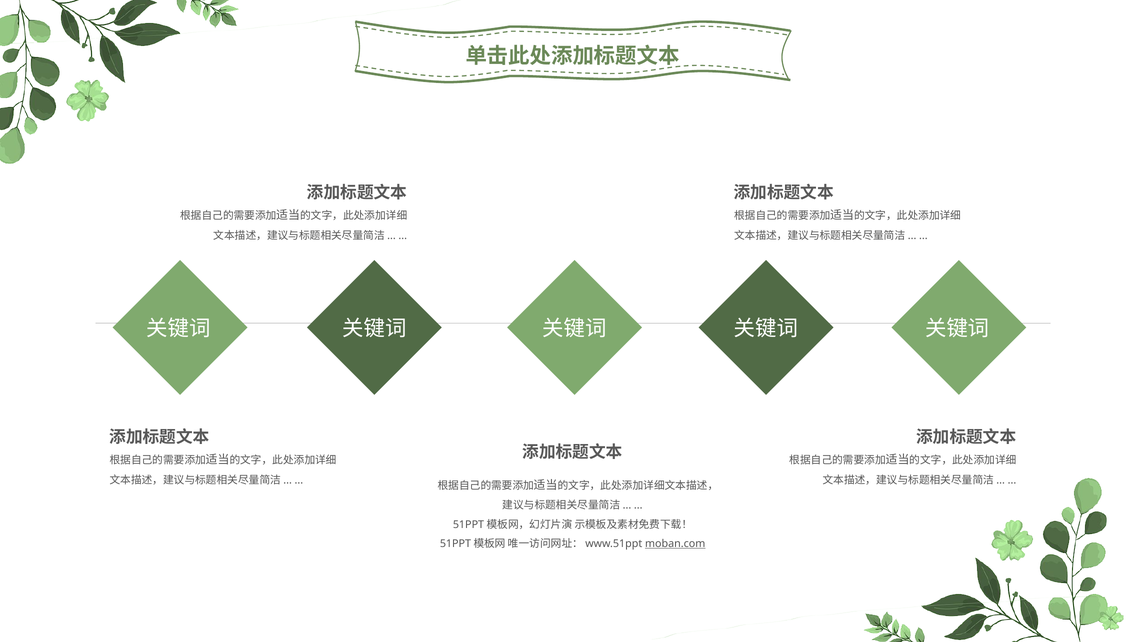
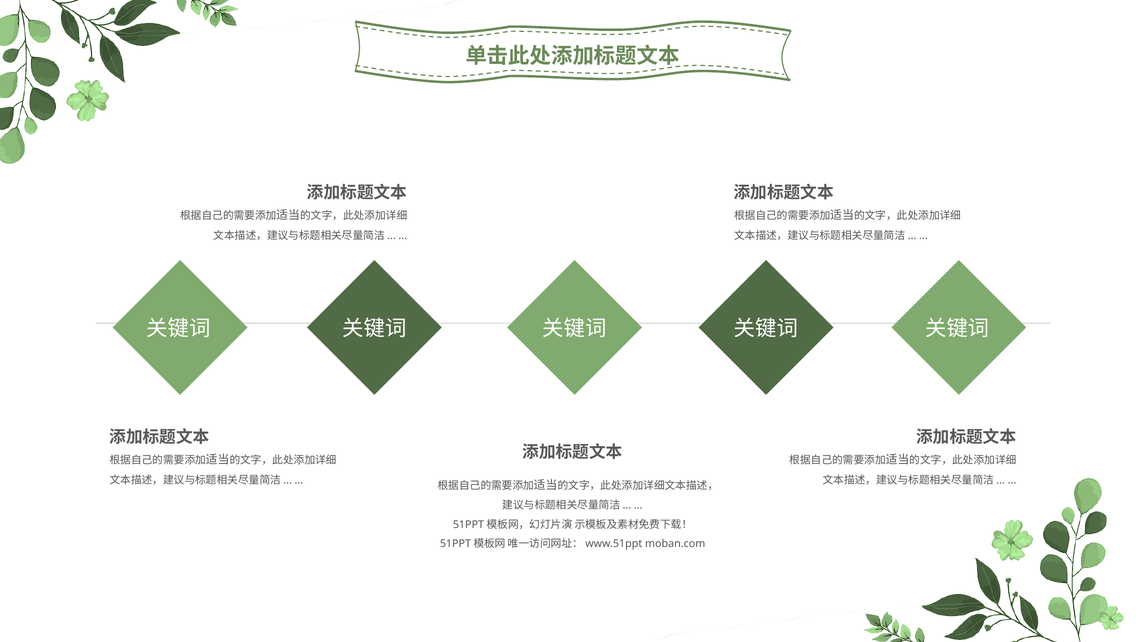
moban.com underline: present -> none (675, 544)
